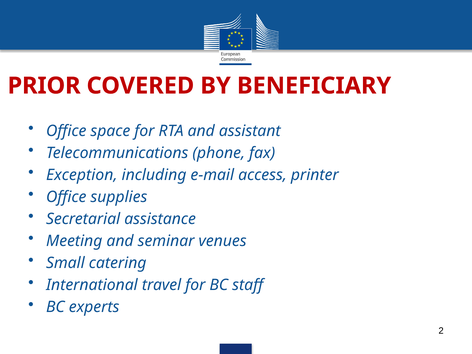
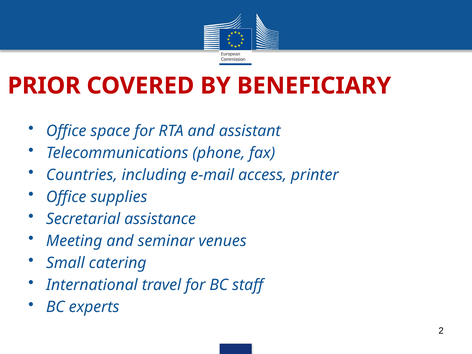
Exception: Exception -> Countries (82, 175)
